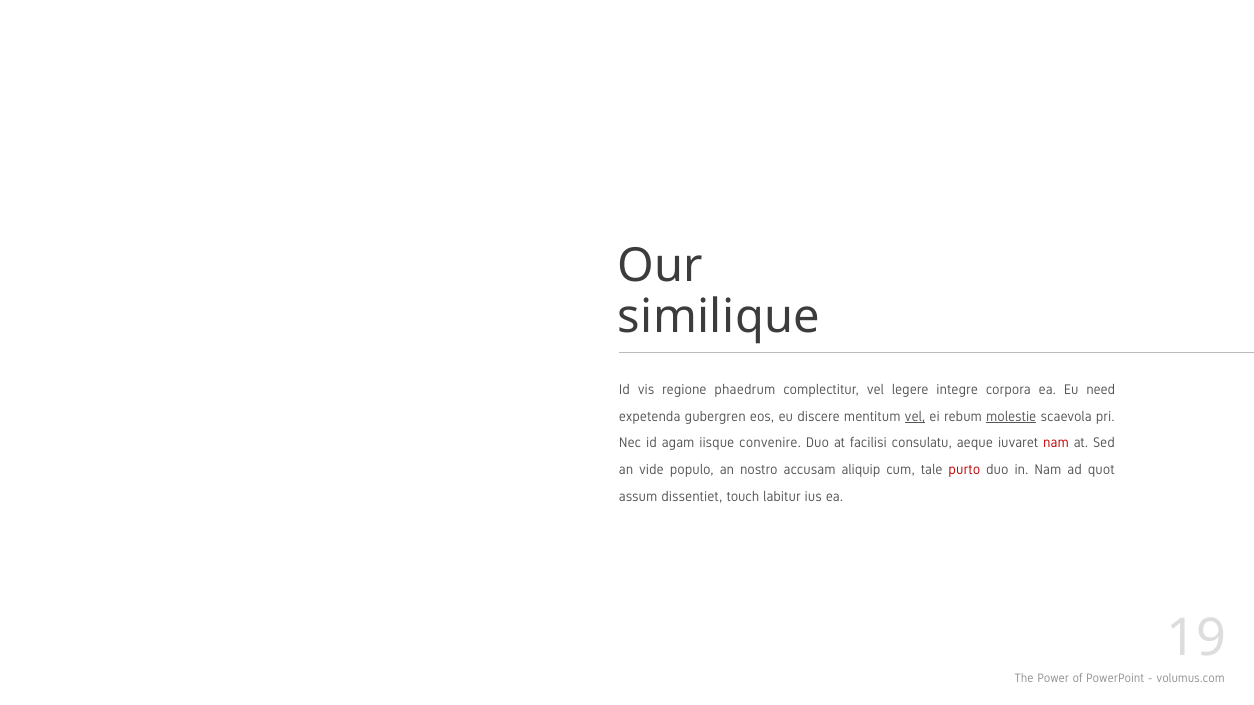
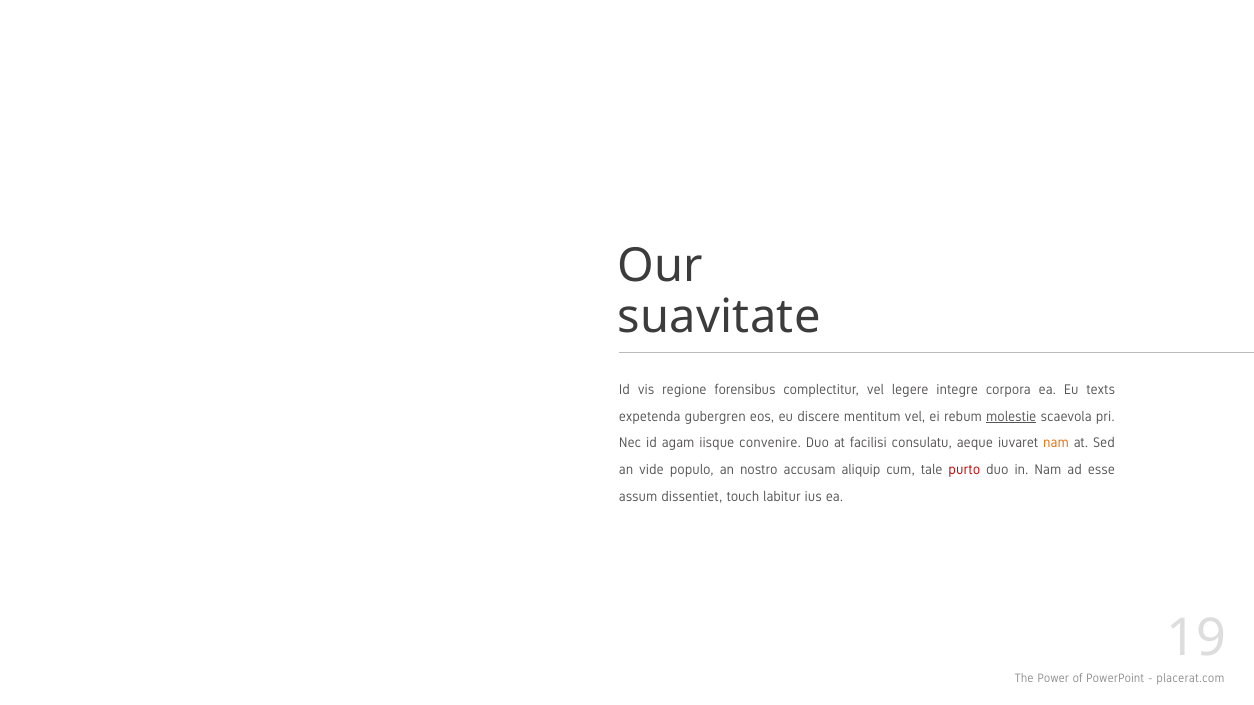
similique: similique -> suavitate (719, 317)
phaedrum: phaedrum -> forensibus (745, 390)
need: need -> texts (1101, 390)
vel underline: present -> none (915, 417)
nam colour: red -> orange (1056, 444)
quot: quot -> esse (1101, 470)
volumus.com: volumus.com -> placerat.com (1190, 679)
